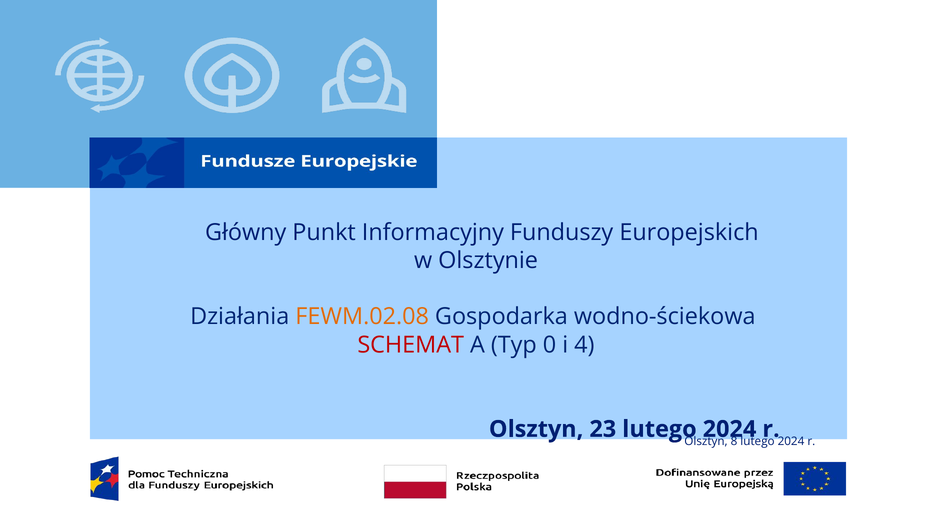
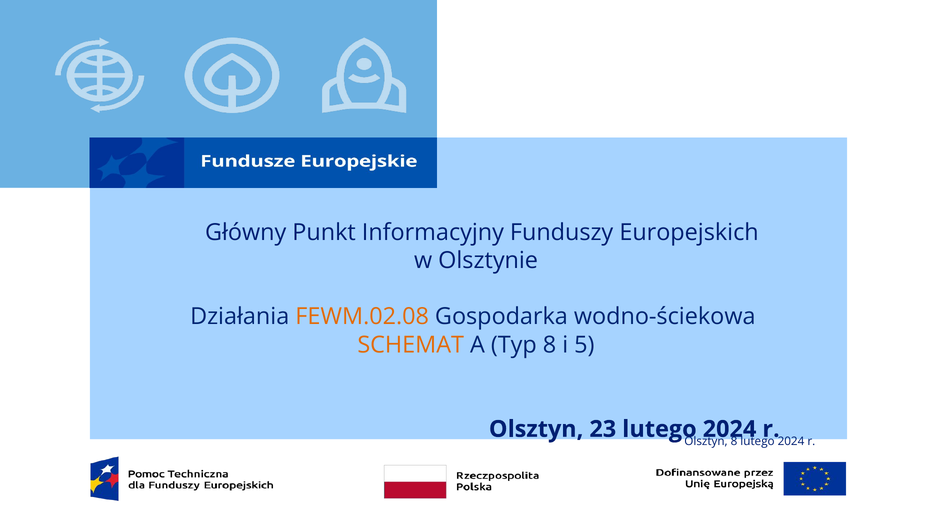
SCHEMAT colour: red -> orange (411, 345)
Typ 0: 0 -> 8 (549, 345)
4: 4 -> 5 (584, 345)
